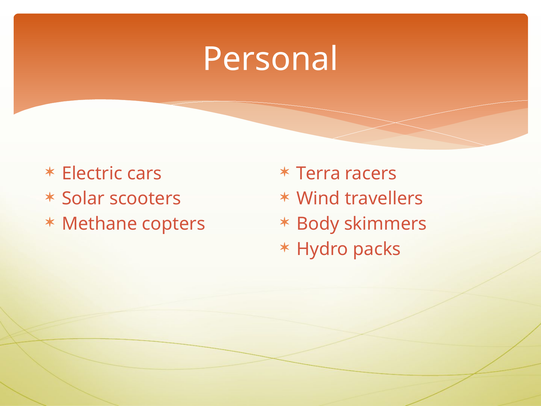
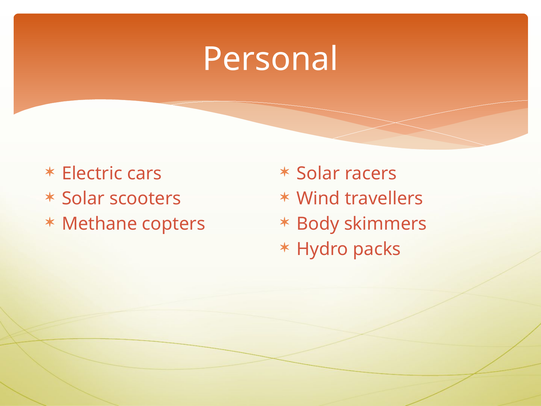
Terra: Terra -> Solar (318, 173)
